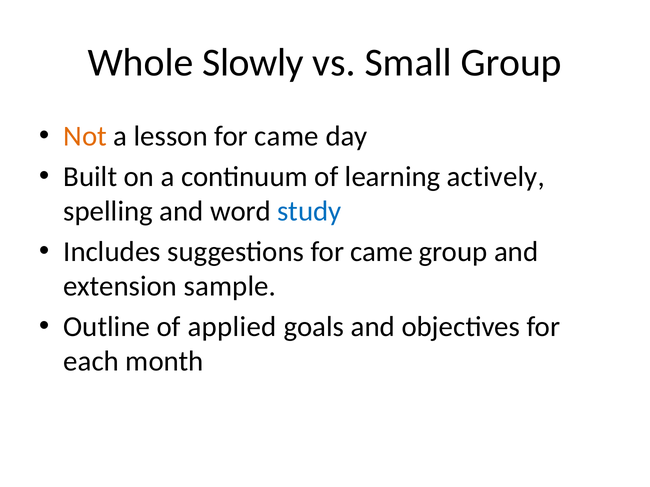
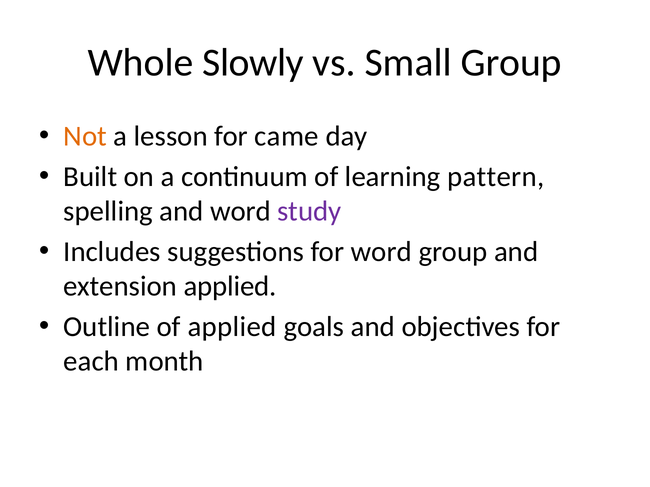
actively: actively -> pattern (496, 177)
study colour: blue -> purple (309, 211)
suggestions for came: came -> word (381, 252)
extension sample: sample -> applied (230, 287)
